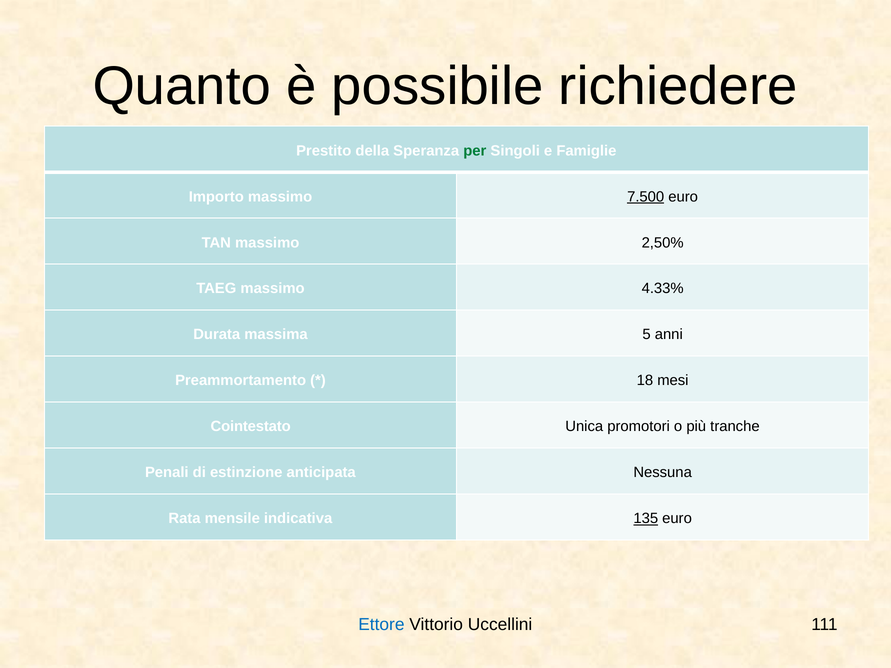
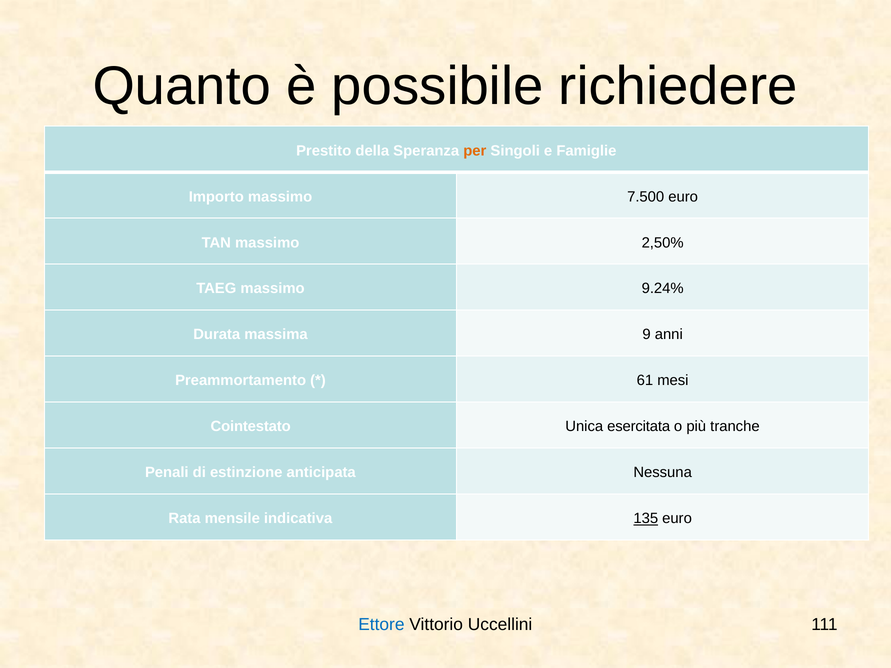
per colour: green -> orange (475, 151)
7.500 underline: present -> none (646, 197)
4.33%: 4.33% -> 9.24% (663, 289)
5: 5 -> 9 (647, 335)
18: 18 -> 61 (645, 381)
promotori: promotori -> esercitata (639, 427)
